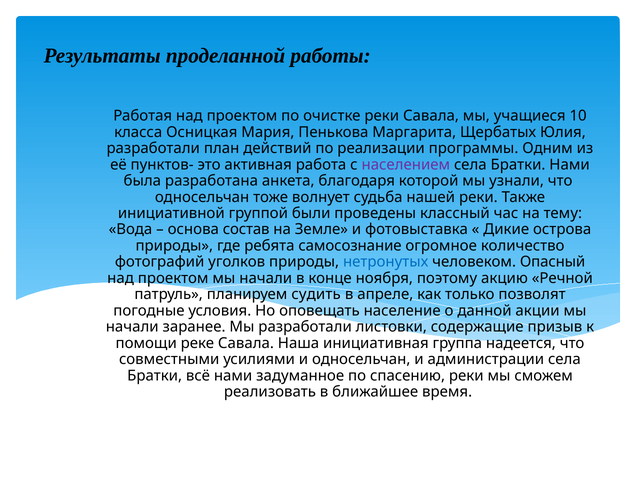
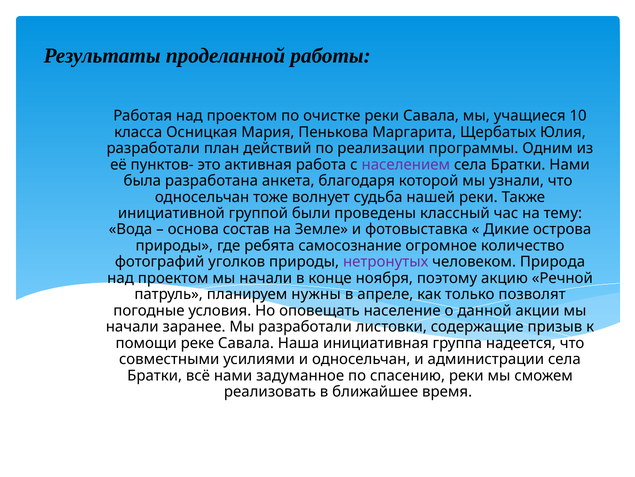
нетронутых colour: blue -> purple (386, 262)
Опасный: Опасный -> Природа (553, 262)
судить: судить -> нужны (316, 294)
